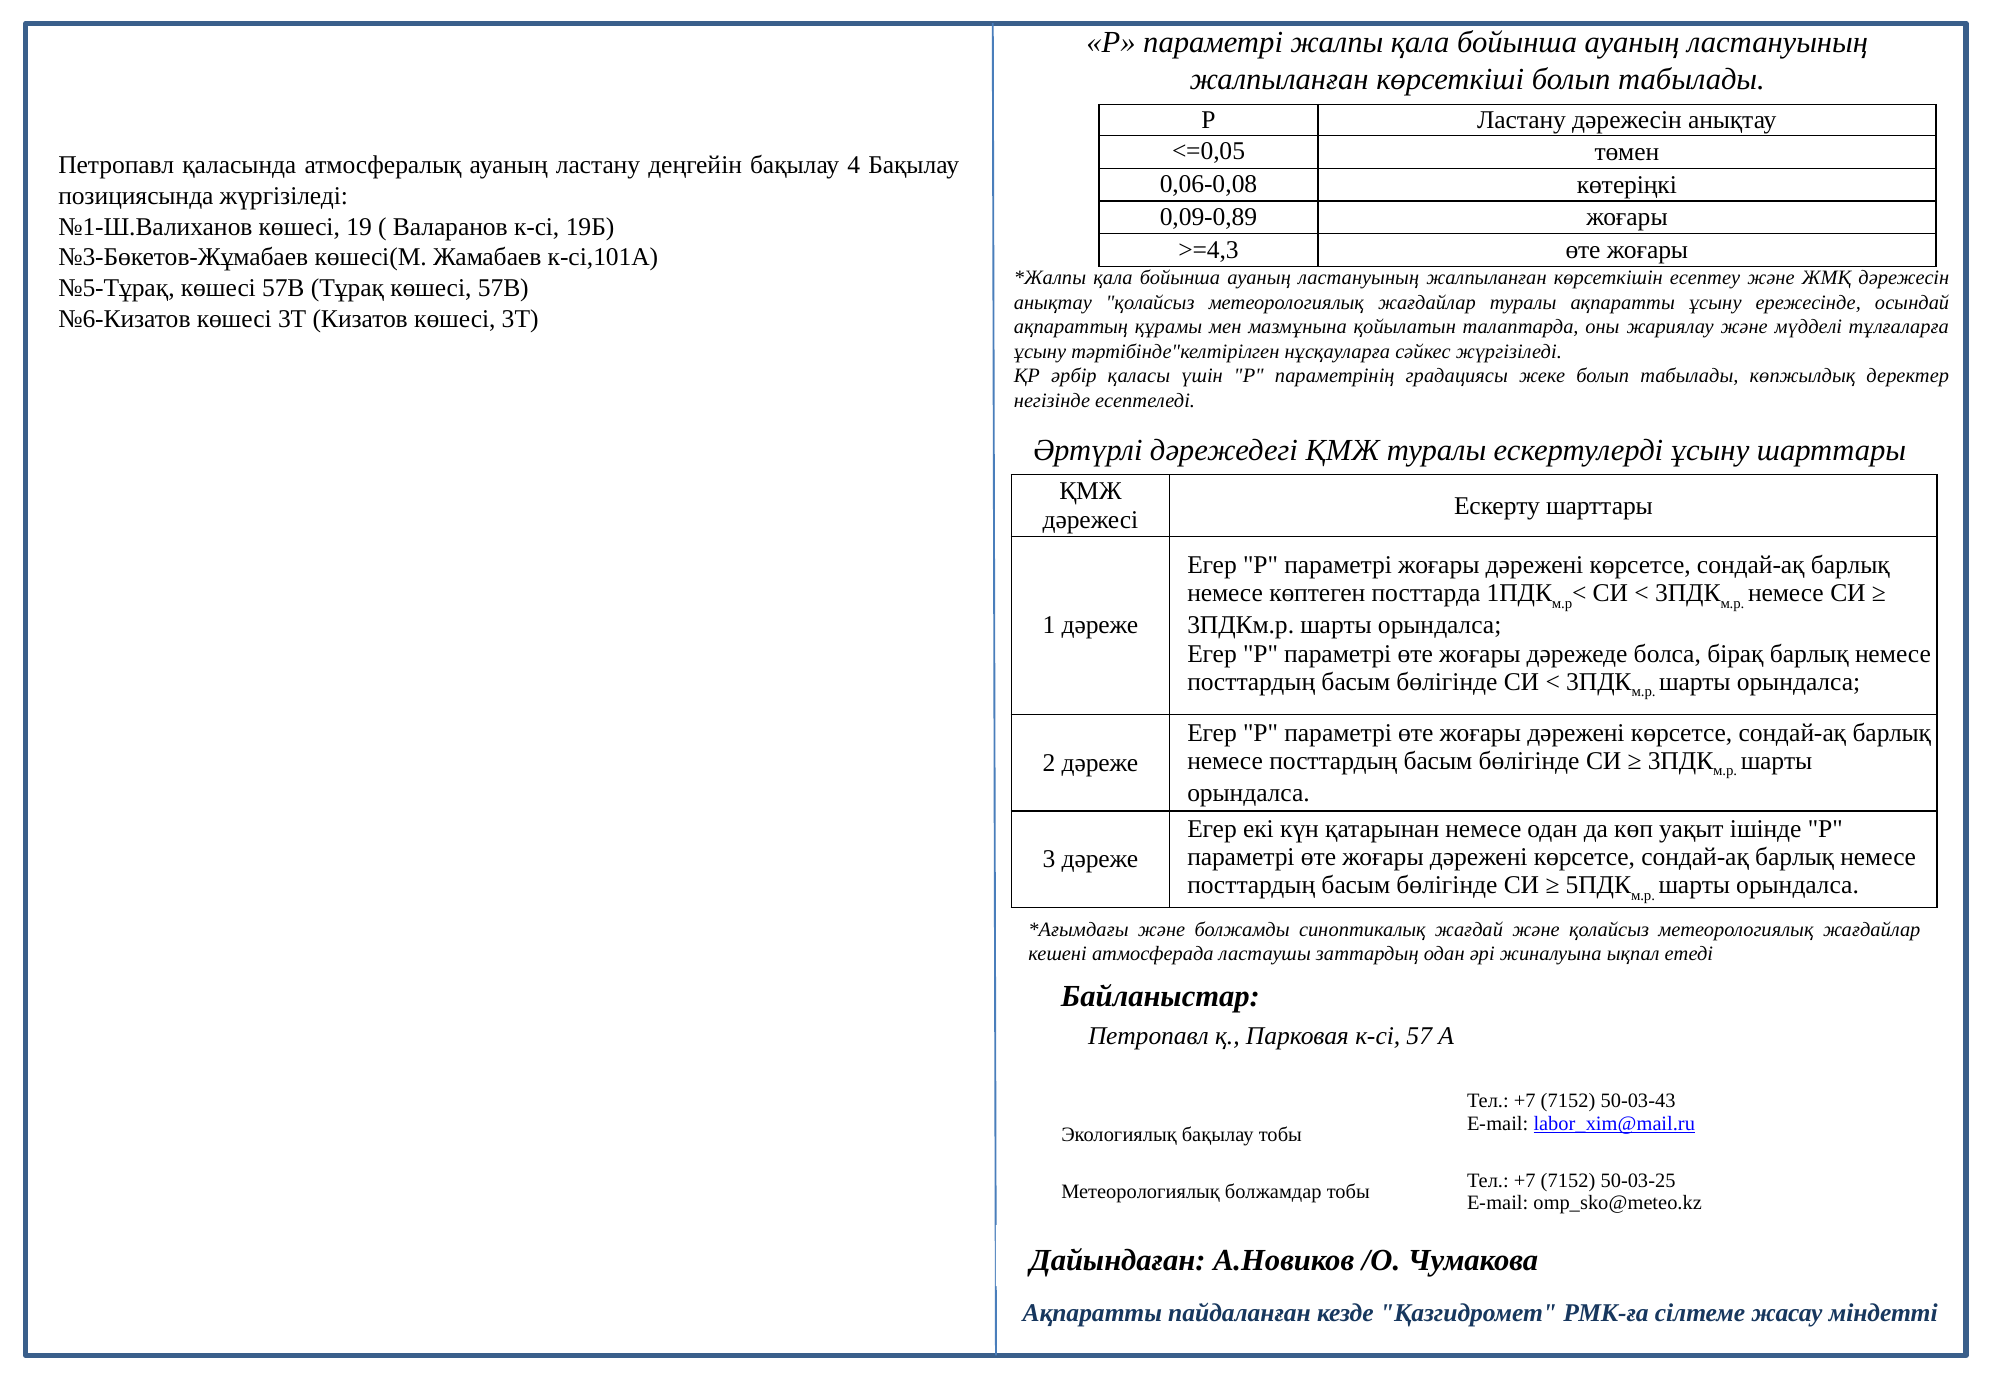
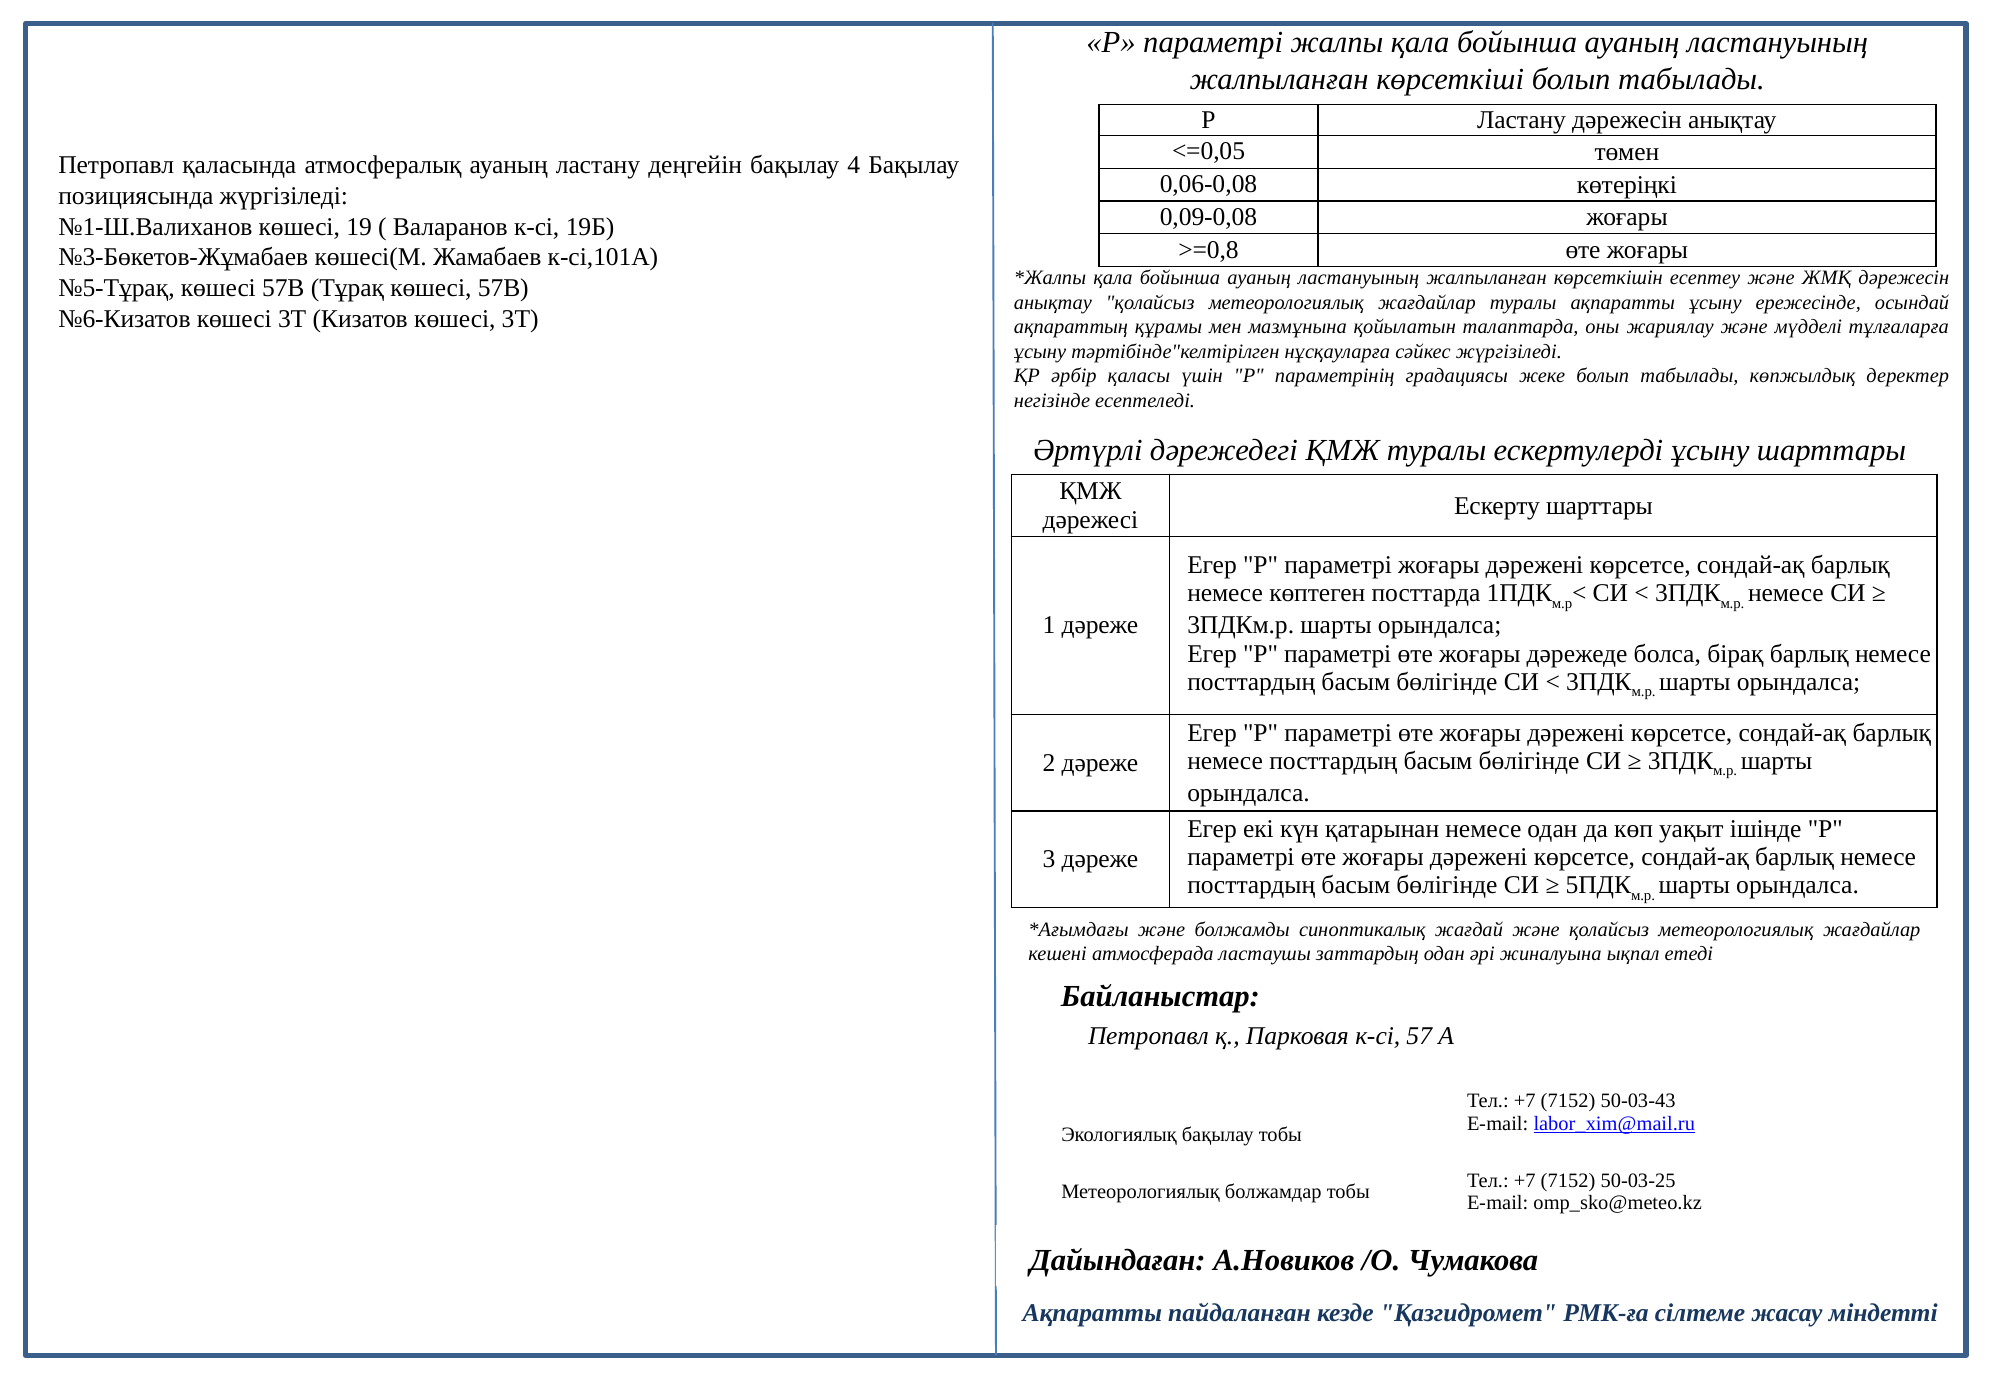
0,09-0,89: 0,09-0,89 -> 0,09-0,08 (1208, 217)
>=4,3: >=4,3 -> >=0,8 (1208, 250)
